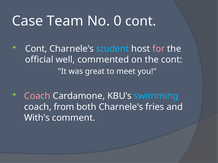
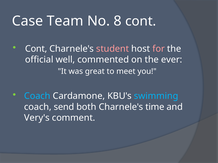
0: 0 -> 8 (117, 21)
student colour: light blue -> pink (113, 49)
the cont: cont -> ever (172, 60)
Coach colour: pink -> light blue (37, 96)
from: from -> send (64, 107)
fries: fries -> time (155, 107)
With's: With's -> Very's (37, 118)
